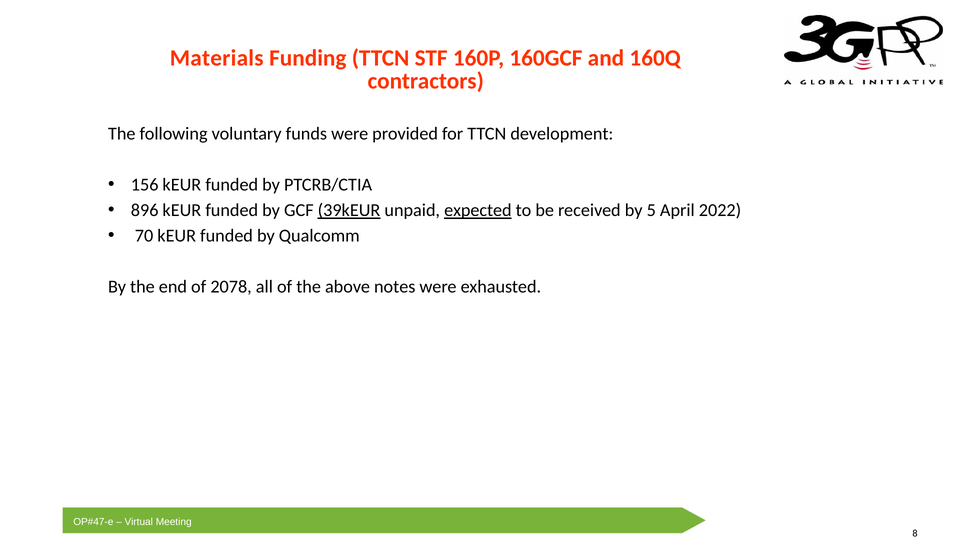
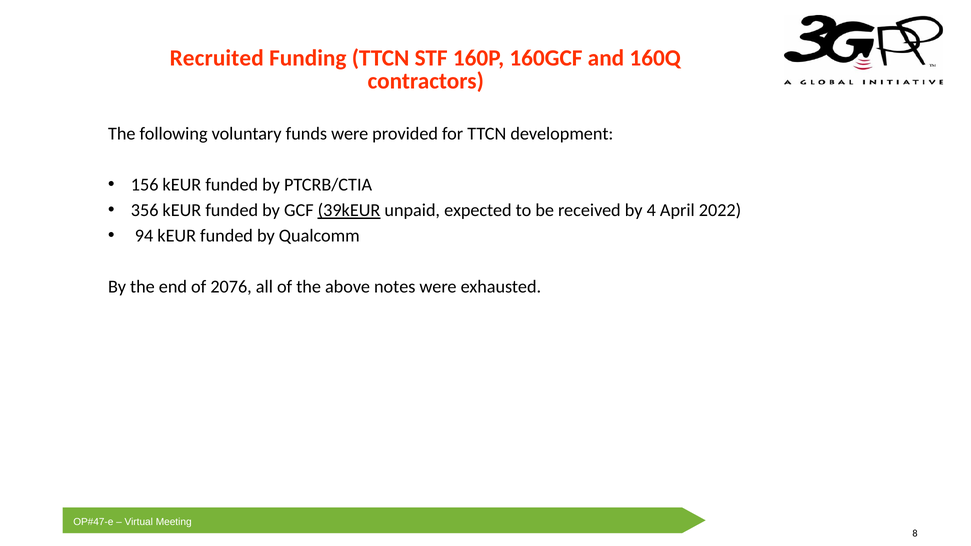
Materials: Materials -> Recruited (217, 58)
896: 896 -> 356 (145, 210)
expected underline: present -> none (478, 210)
5: 5 -> 4 (651, 210)
70: 70 -> 94 (144, 236)
2078: 2078 -> 2076 (231, 287)
